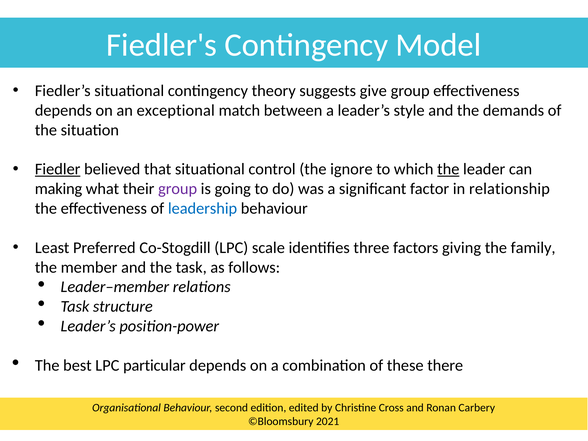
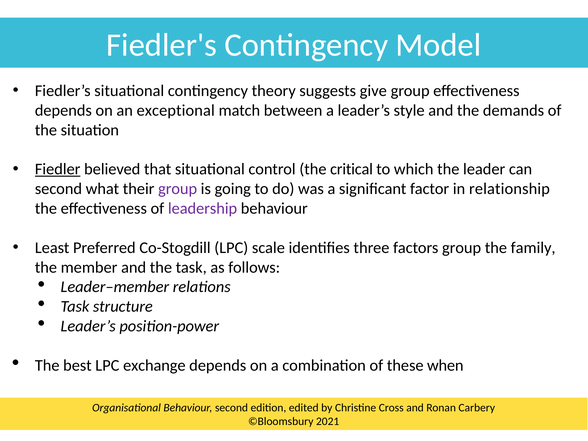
ignore: ignore -> critical (352, 169)
the underline: present -> none (448, 169)
making: making -> second (58, 189)
leadership colour: blue -> purple (203, 208)
factors giving: giving -> group (462, 248)
particular: particular -> exchange (154, 365)
there: there -> when (445, 365)
